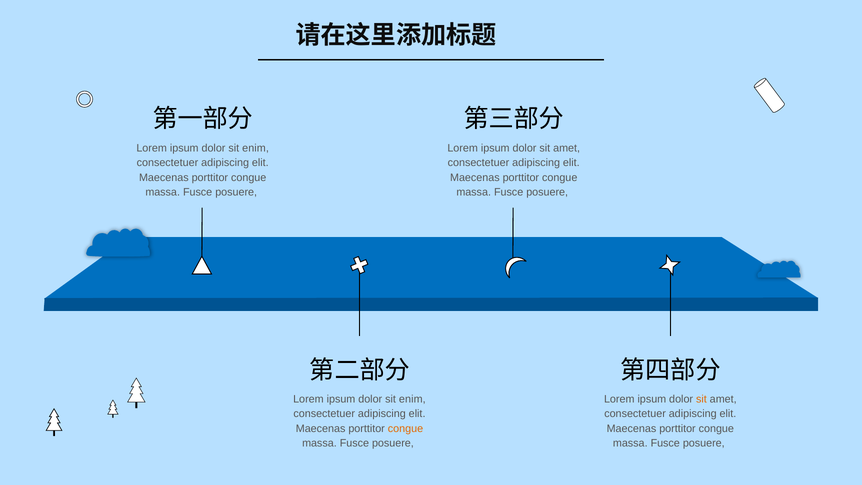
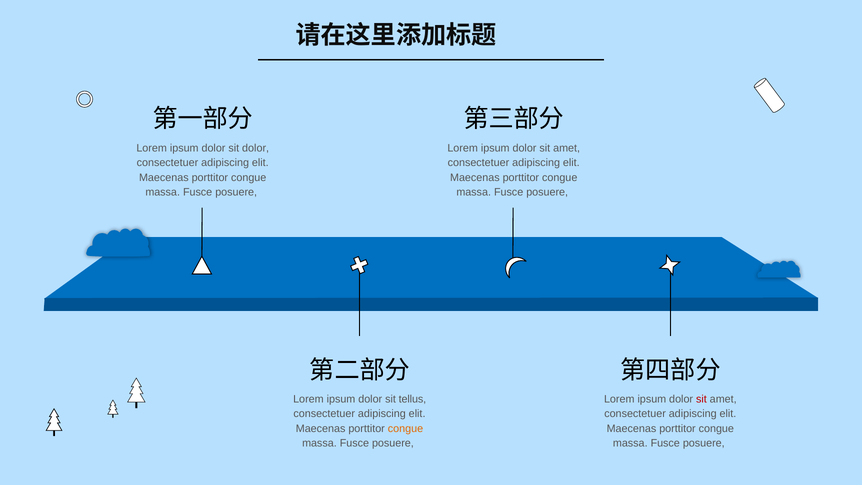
enim: enim -> dolor (256, 148)
enim: enim -> tellus (412, 399)
sit colour: orange -> red (701, 399)
